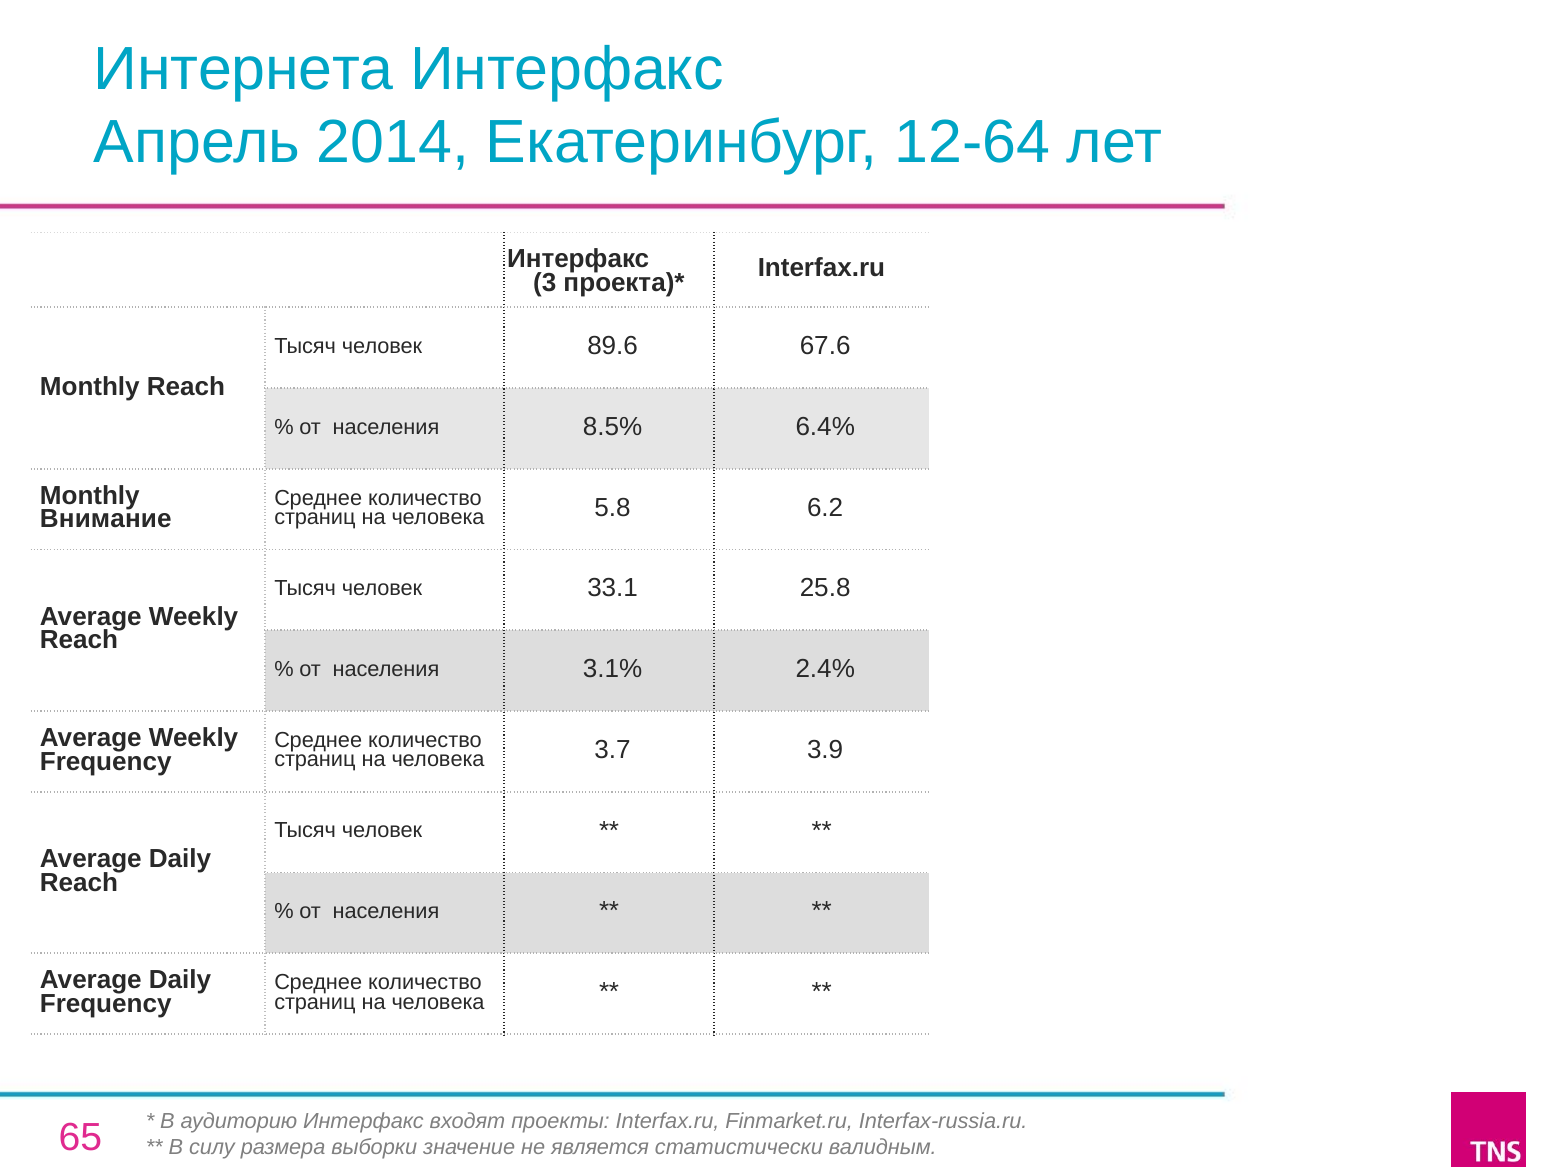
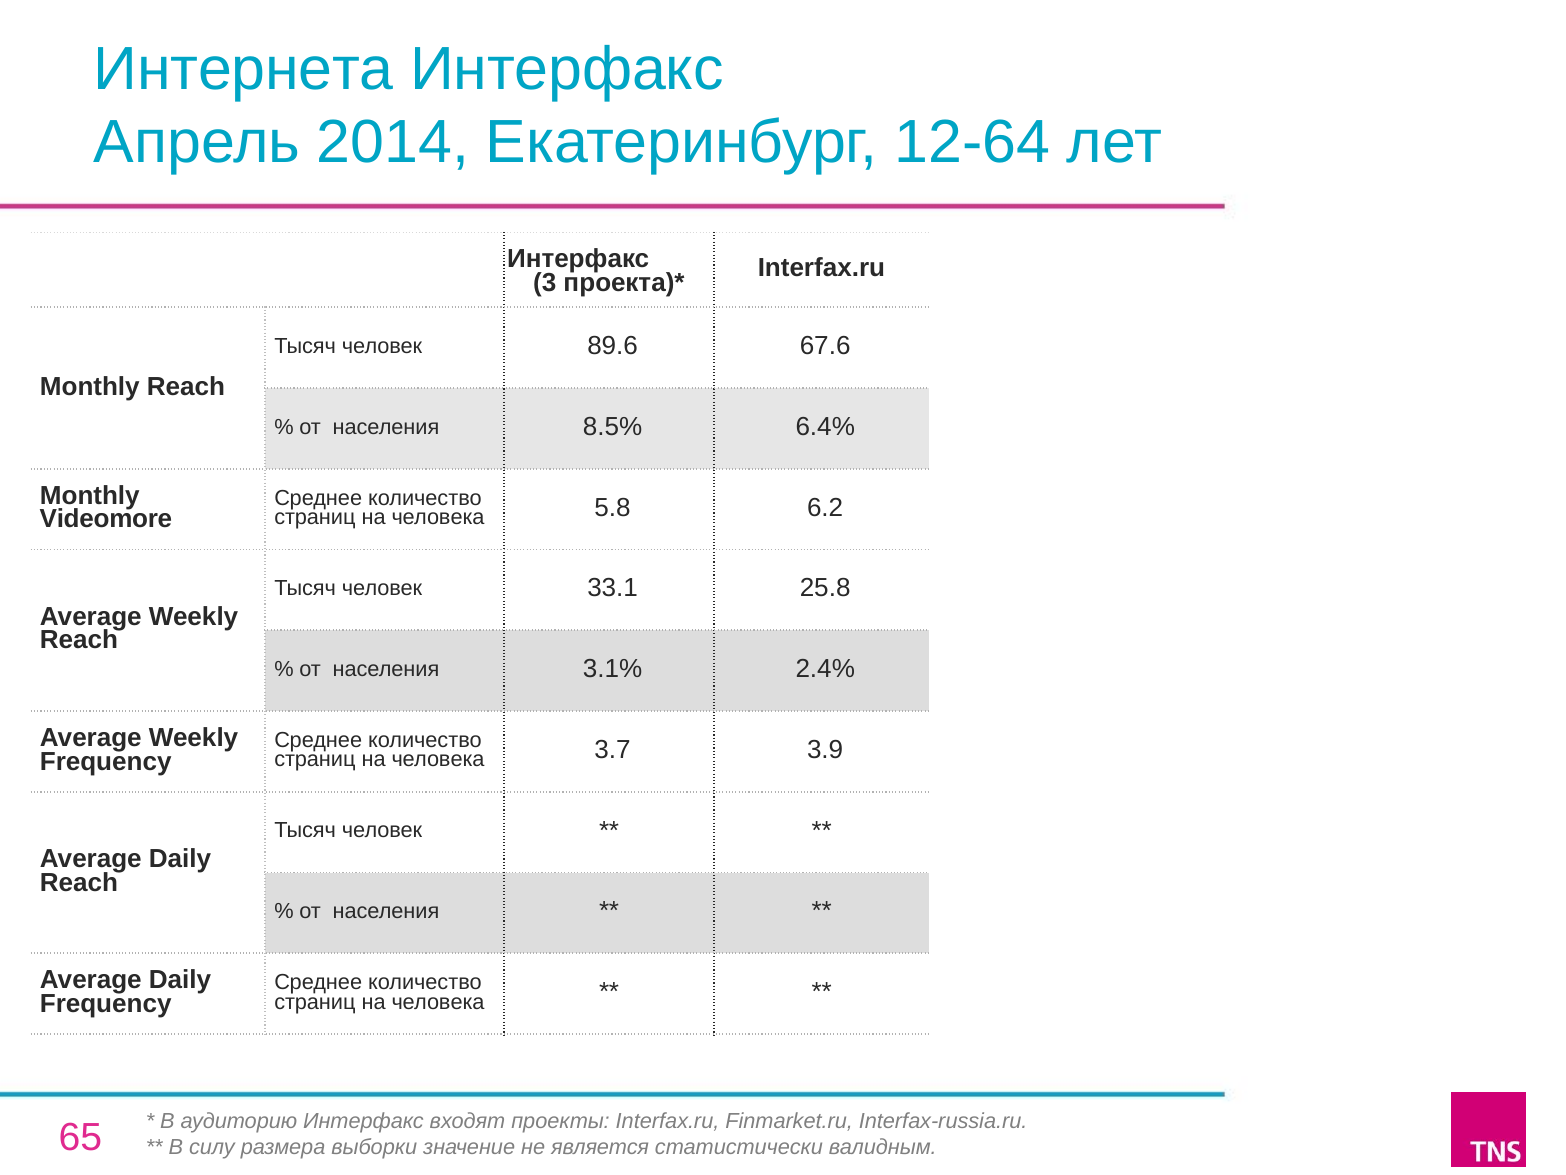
Внимание: Внимание -> Videomore (106, 519)
